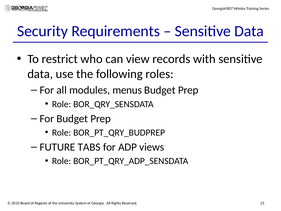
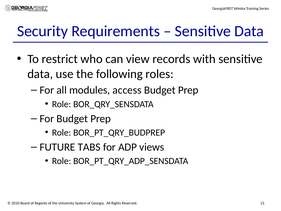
menus: menus -> access (127, 90)
